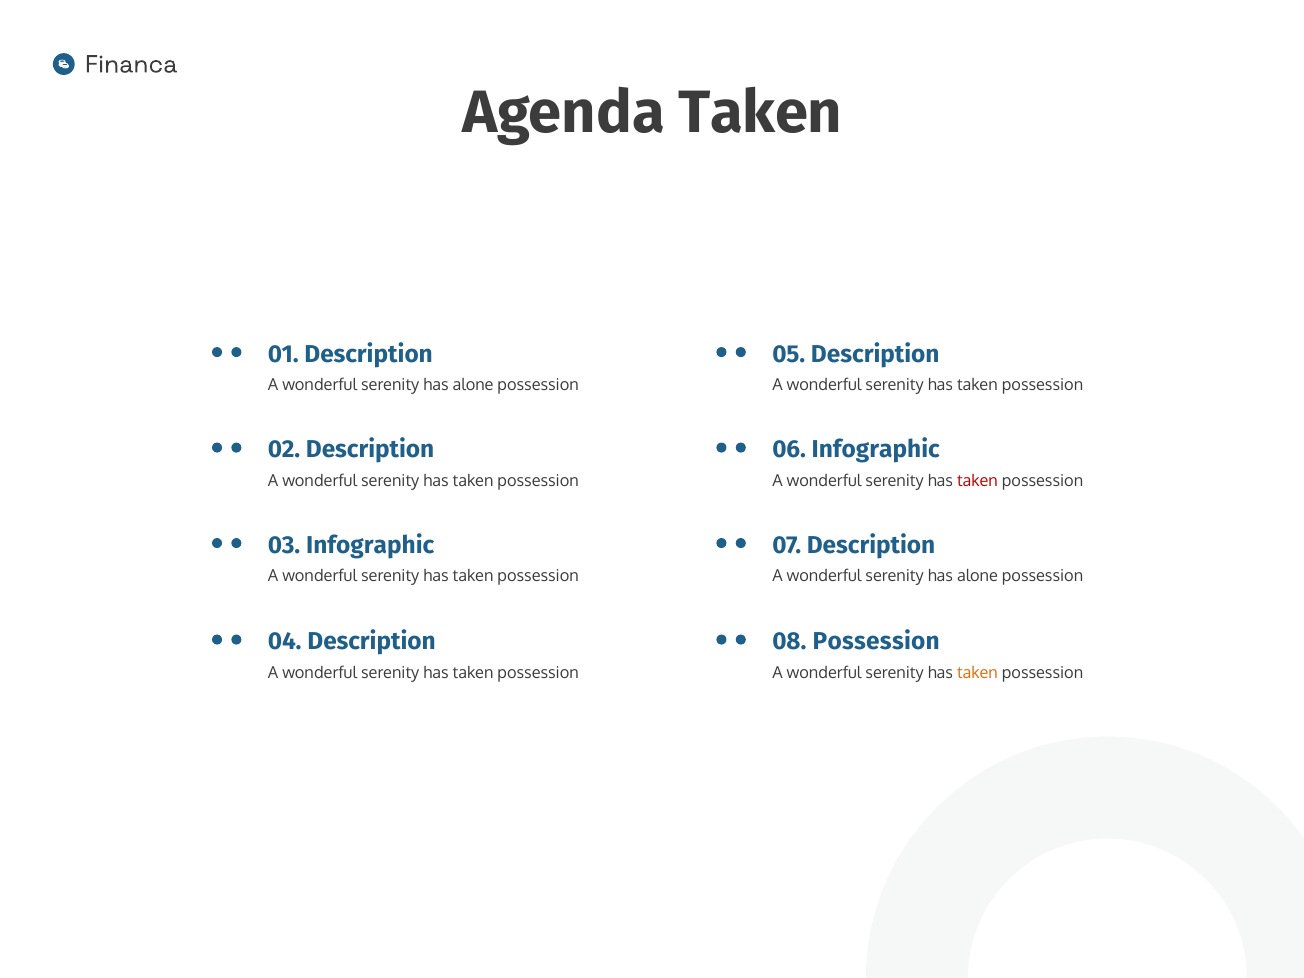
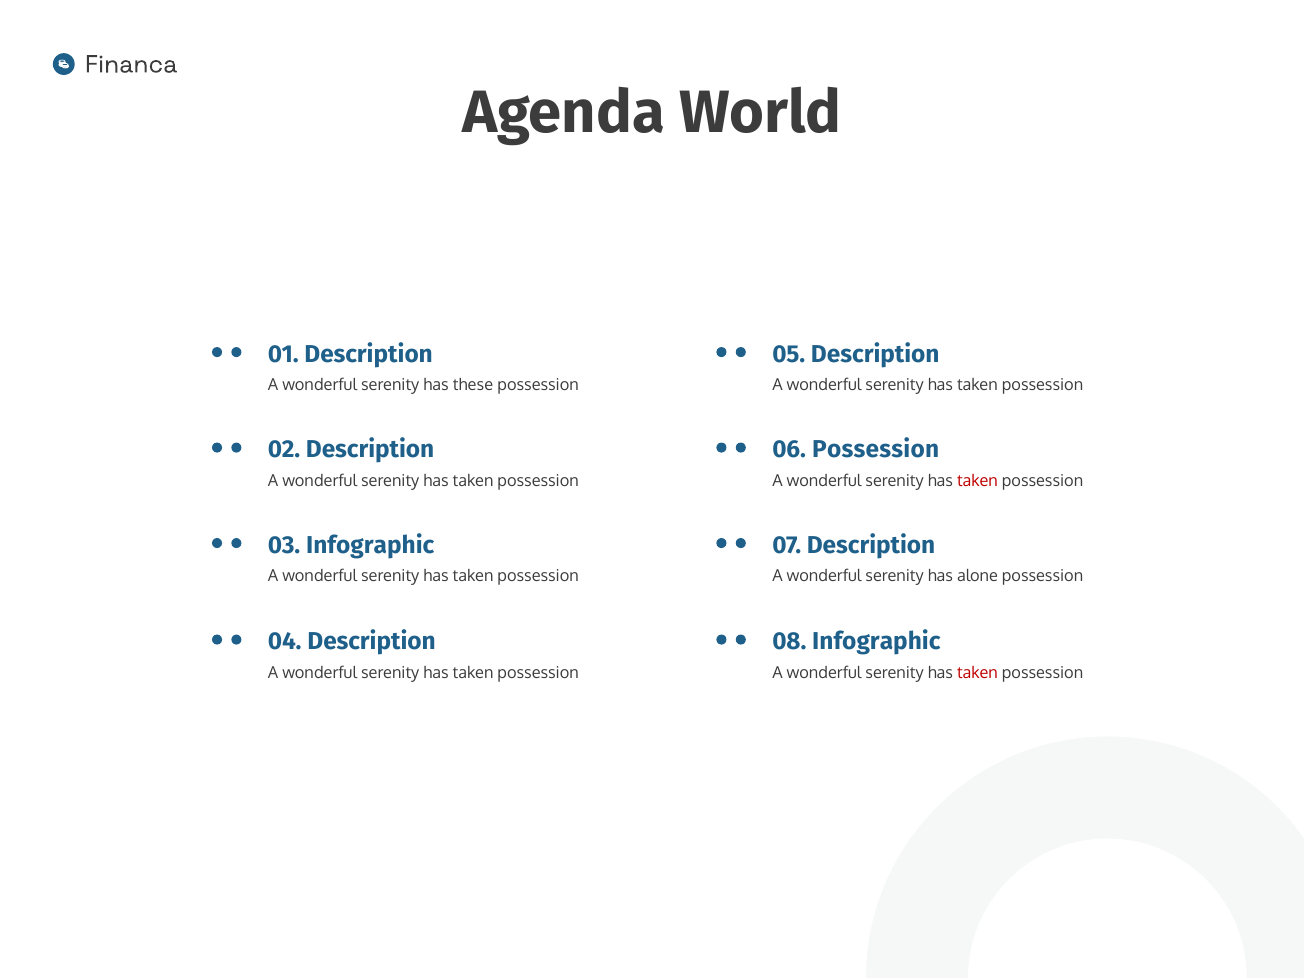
Agenda Taken: Taken -> World (760, 113)
alone: alone -> these (473, 385)
06 Infographic: Infographic -> Possession (876, 450)
08 Possession: Possession -> Infographic (876, 642)
taken colour: orange -> red (977, 673)
